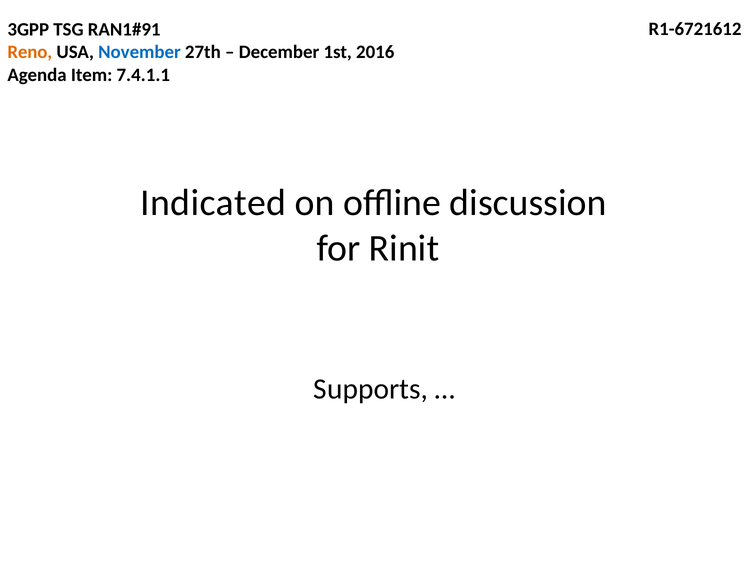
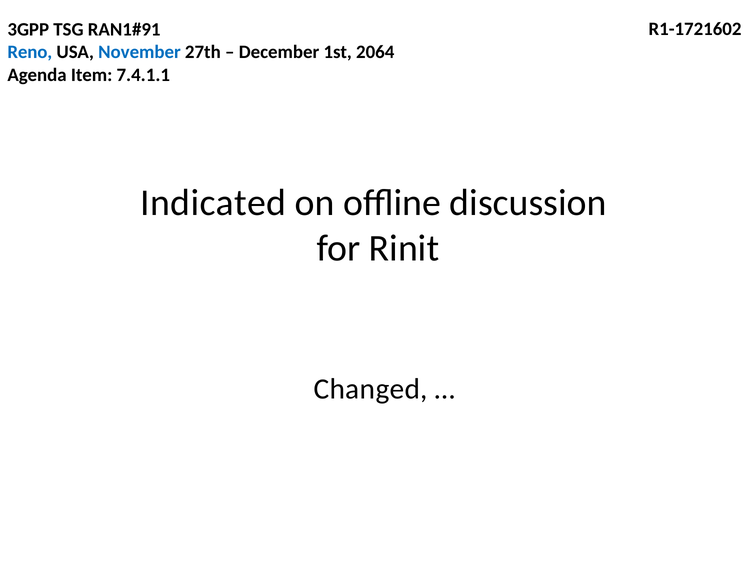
R1-6721612: R1-6721612 -> R1-1721602 (695, 29)
Reno colour: orange -> blue (30, 52)
2016: 2016 -> 2064 (375, 52)
Supports: Supports -> Changed (371, 389)
